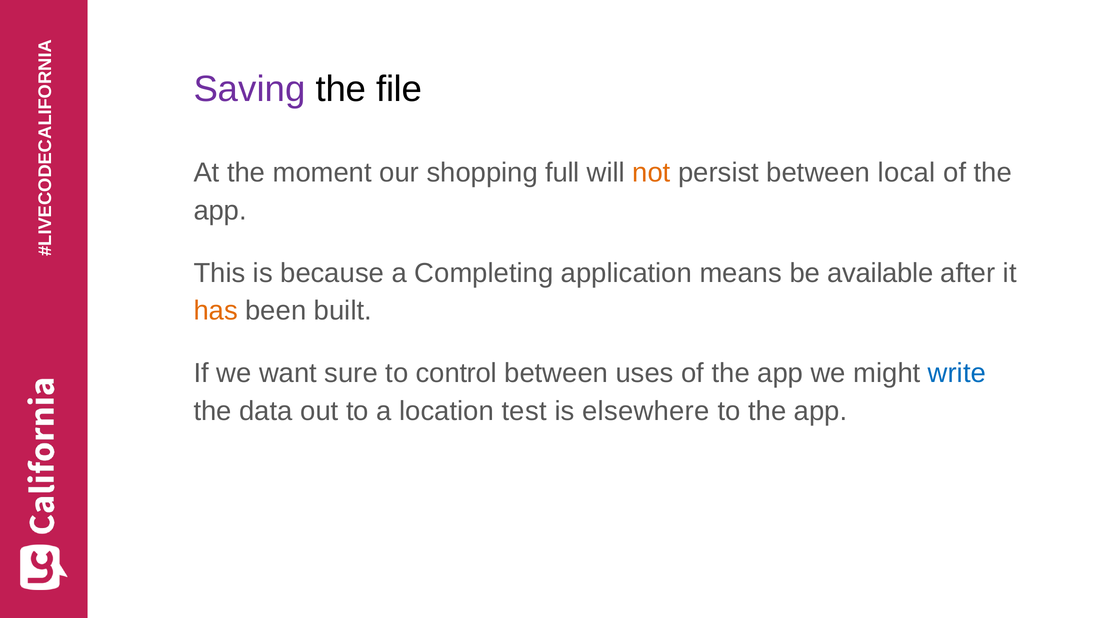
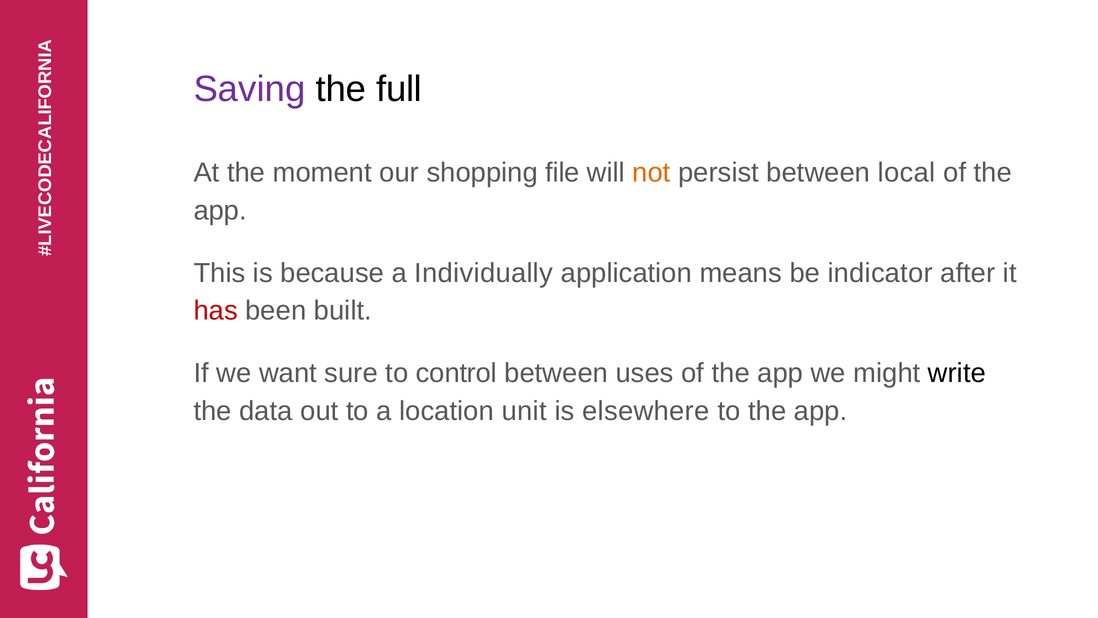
file: file -> full (399, 89)
full: full -> file (562, 173)
Completing: Completing -> Individually (484, 273)
available: available -> indicator (880, 273)
has colour: orange -> red (216, 311)
write colour: blue -> black (957, 373)
test: test -> unit (524, 411)
